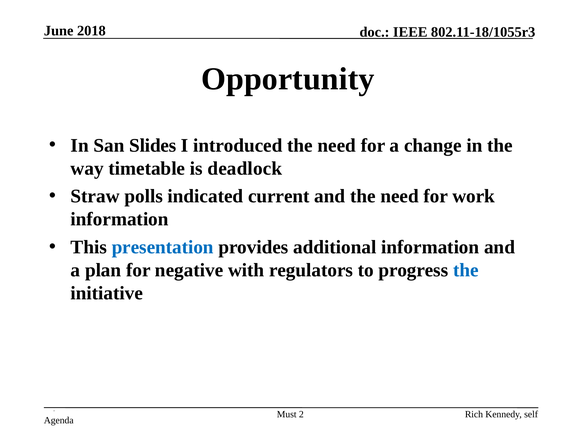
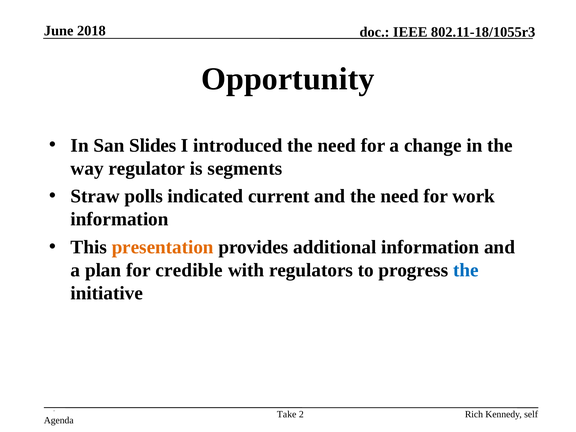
timetable: timetable -> regulator (147, 168)
deadlock: deadlock -> segments (245, 168)
presentation colour: blue -> orange (163, 247)
negative: negative -> credible (189, 270)
Must: Must -> Take (287, 414)
